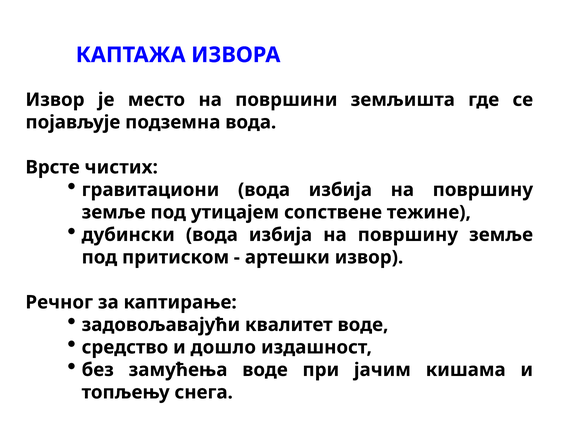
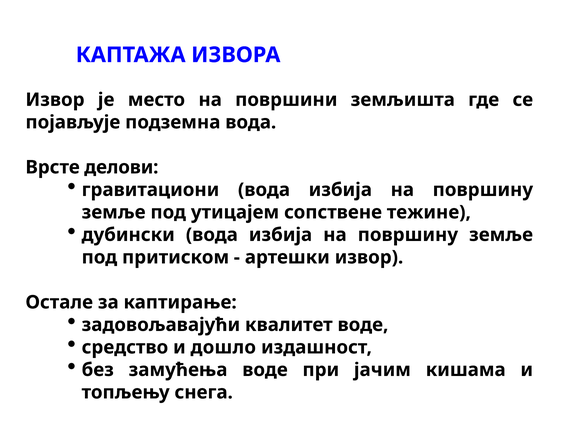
чистих: чистих -> делови (121, 167)
Речног: Речног -> Остале (59, 302)
